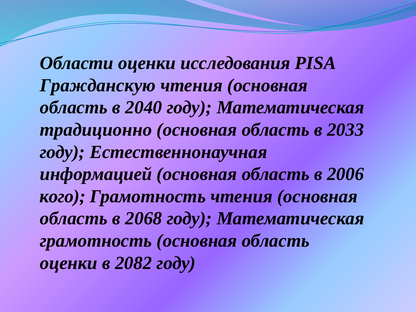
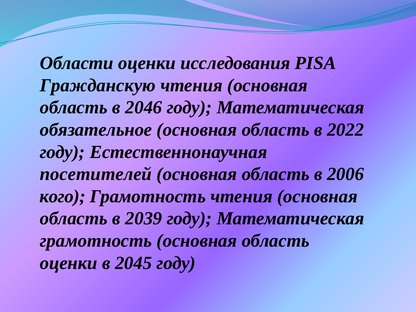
2040: 2040 -> 2046 (144, 108)
традиционно: традиционно -> обязательное (96, 130)
2033: 2033 -> 2022 (346, 130)
информацией: информацией -> посетителей (96, 174)
2068: 2068 -> 2039 (144, 219)
2082: 2082 -> 2045 (134, 263)
